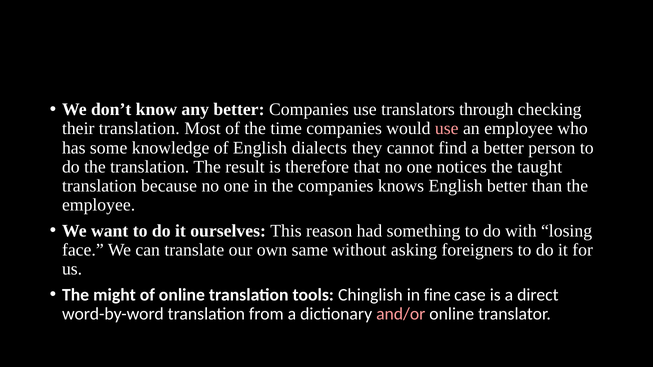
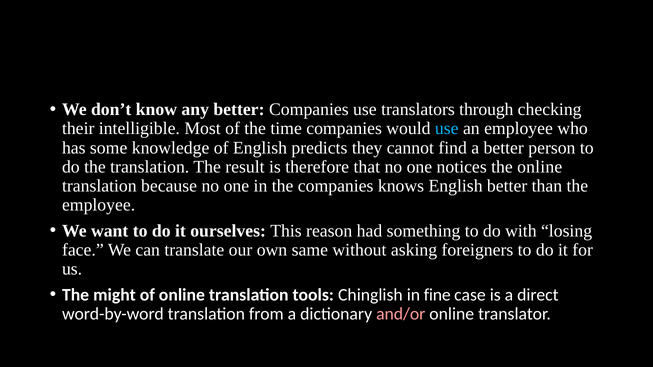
their translation: translation -> intelligible (139, 129)
use colour: pink -> light blue (447, 129)
dialects: dialects -> predicts (319, 148)
the taught: taught -> online (540, 167)
